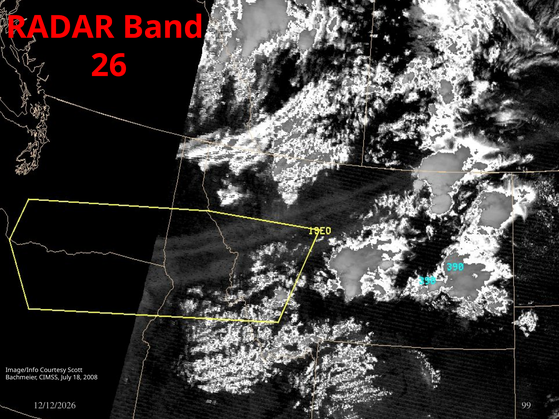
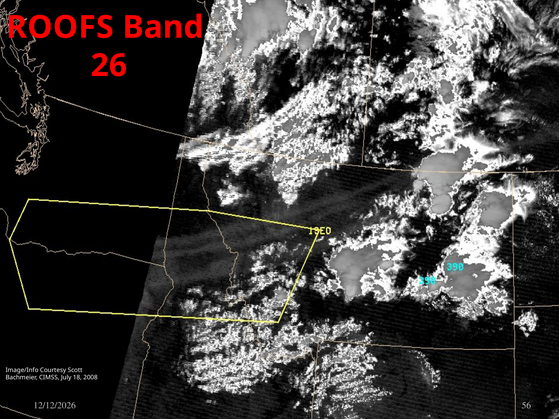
RADAR: RADAR -> ROOFS (60, 27)
99: 99 -> 56 (526, 406)
